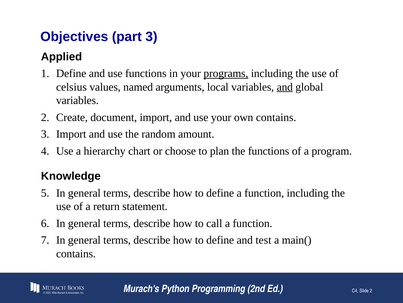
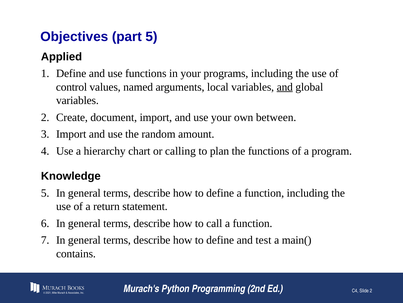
part 3: 3 -> 5 (151, 37)
programs underline: present -> none (226, 73)
celsius: celsius -> control (72, 87)
own contains: contains -> between (276, 117)
choose: choose -> calling (180, 151)
